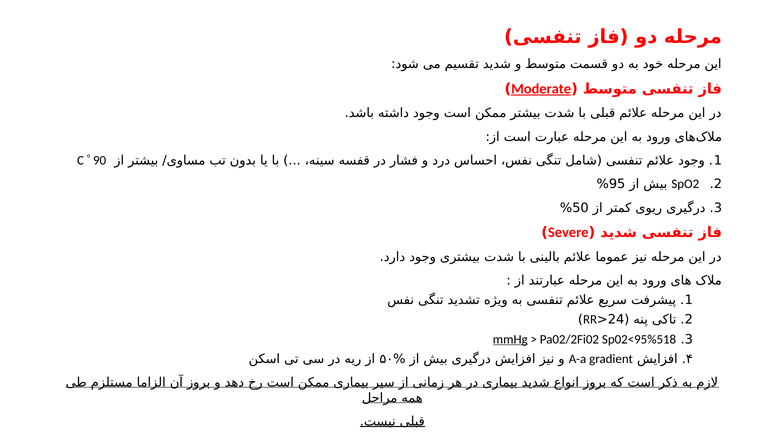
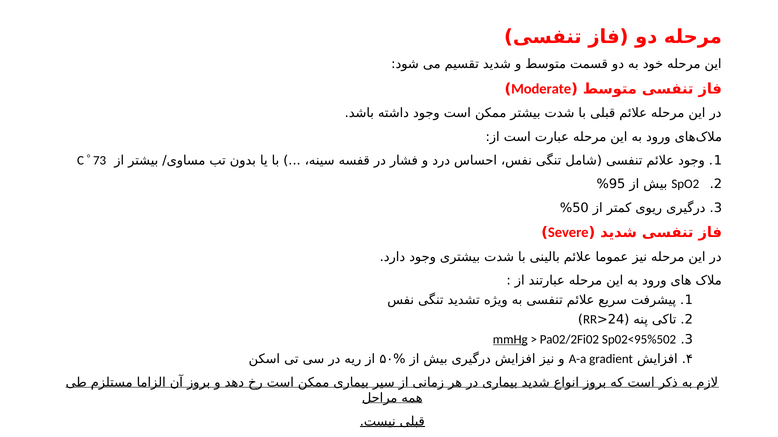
Moderate underline: present -> none (541, 89)
90: 90 -> 73 (100, 161)
Sp02<95%518: Sp02<95%518 -> Sp02<95%502 (639, 340)
